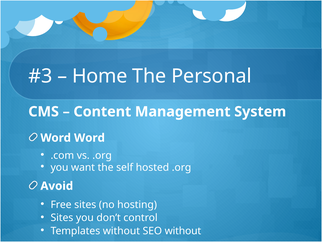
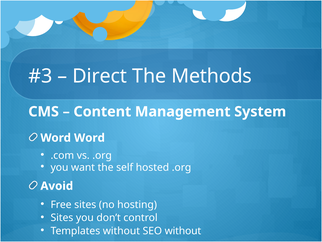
Home: Home -> Direct (100, 76)
Personal: Personal -> Methods (212, 76)
